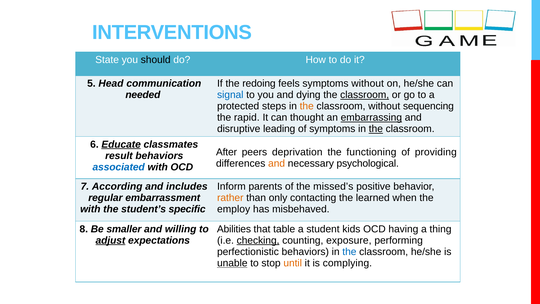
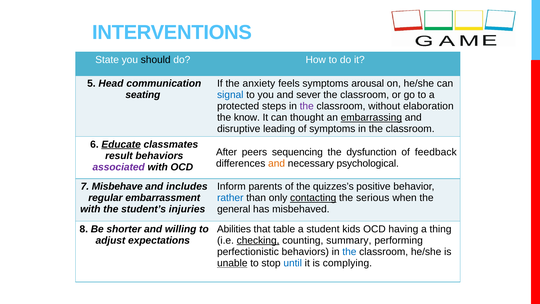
redoing: redoing -> anxiety (259, 84)
symptoms without: without -> arousal (368, 84)
needed: needed -> seating (143, 95)
dying: dying -> sever (308, 95)
classroom underline: present -> none (365, 95)
the colour: orange -> purple (307, 106)
sequencing: sequencing -> elaboration (428, 106)
rapid: rapid -> know (247, 118)
the underline: present -> none (376, 129)
deprivation: deprivation -> sequencing (297, 152)
functioning: functioning -> dysfunction (372, 152)
providing: providing -> feedback (436, 152)
associated colour: blue -> purple (119, 167)
According: According -> Misbehave (117, 186)
missed’s: missed’s -> quizzes’s (333, 186)
rather colour: orange -> blue (230, 198)
contacting underline: none -> present (313, 198)
learned: learned -> serious (373, 198)
specific: specific -> injuries (187, 209)
employ: employ -> general (234, 209)
smaller: smaller -> shorter (124, 229)
adjust underline: present -> none (110, 240)
exposure: exposure -> summary (349, 240)
until colour: orange -> blue (293, 263)
